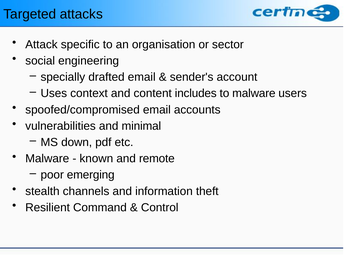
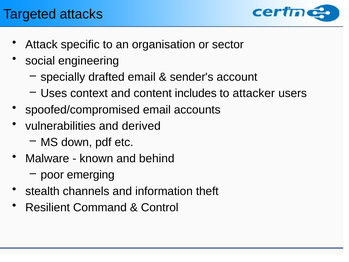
to malware: malware -> attacker (254, 93)
minimal: minimal -> derived (141, 126)
remote: remote -> behind (157, 158)
